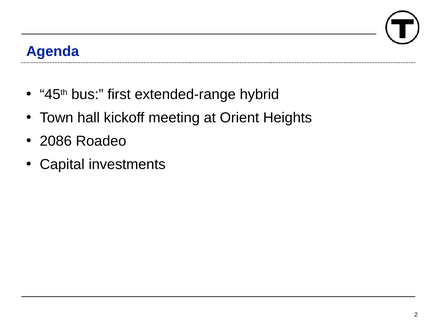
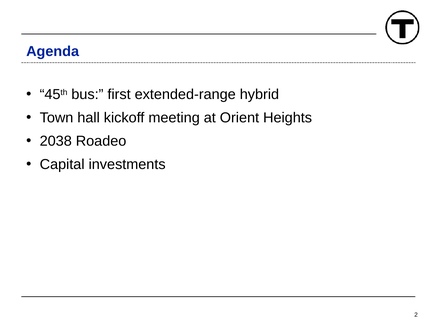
2086: 2086 -> 2038 (56, 141)
